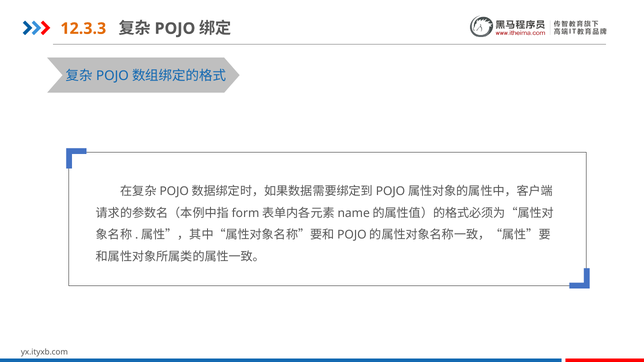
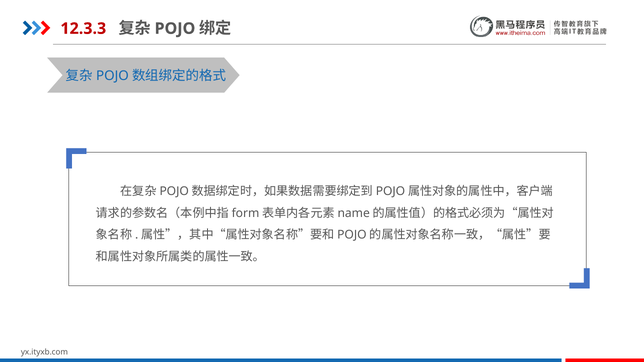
12.3.3 colour: orange -> red (83, 29)
